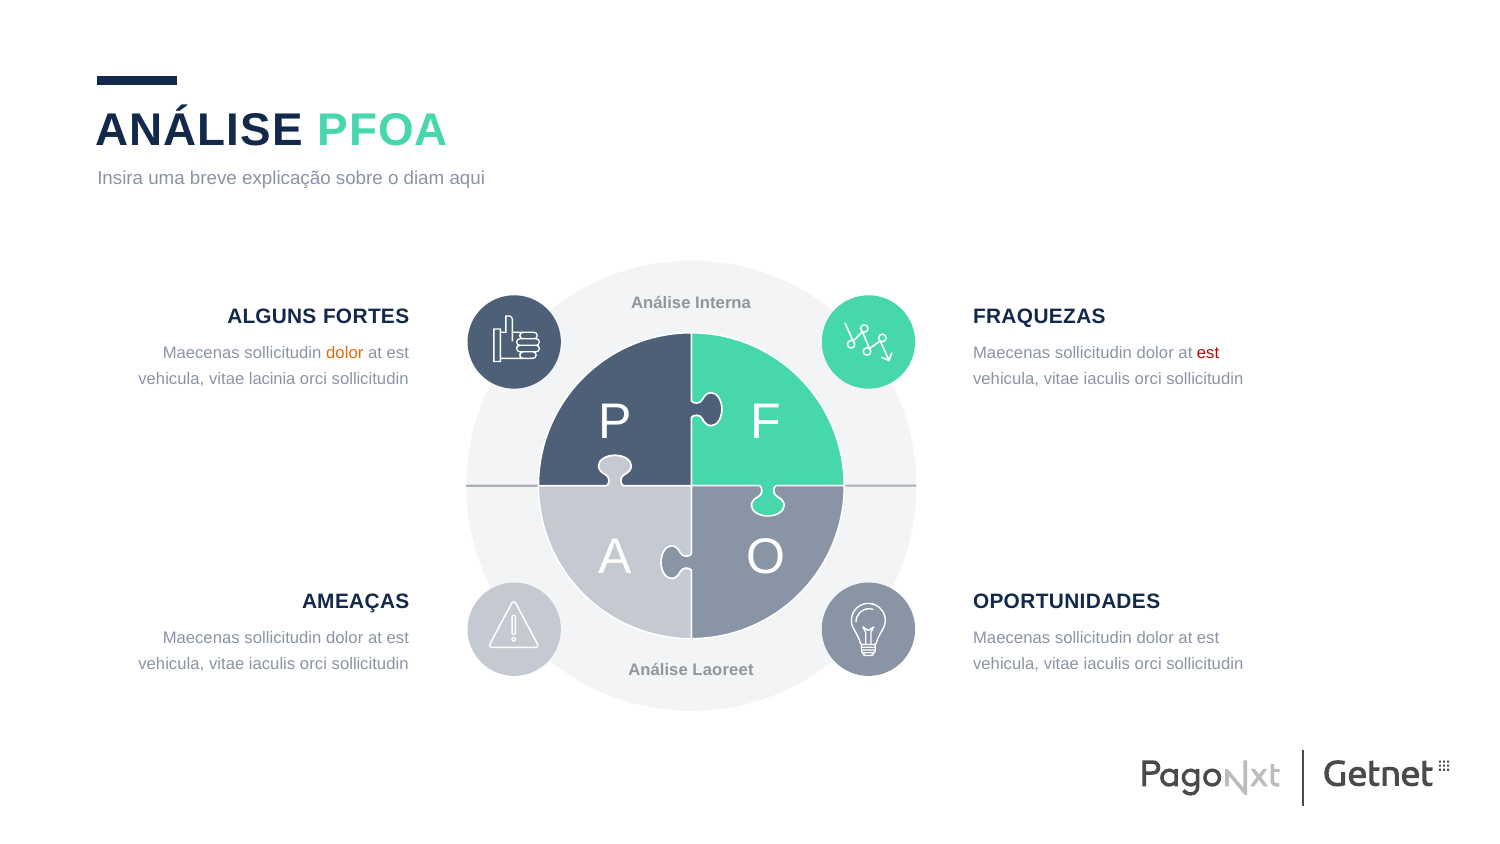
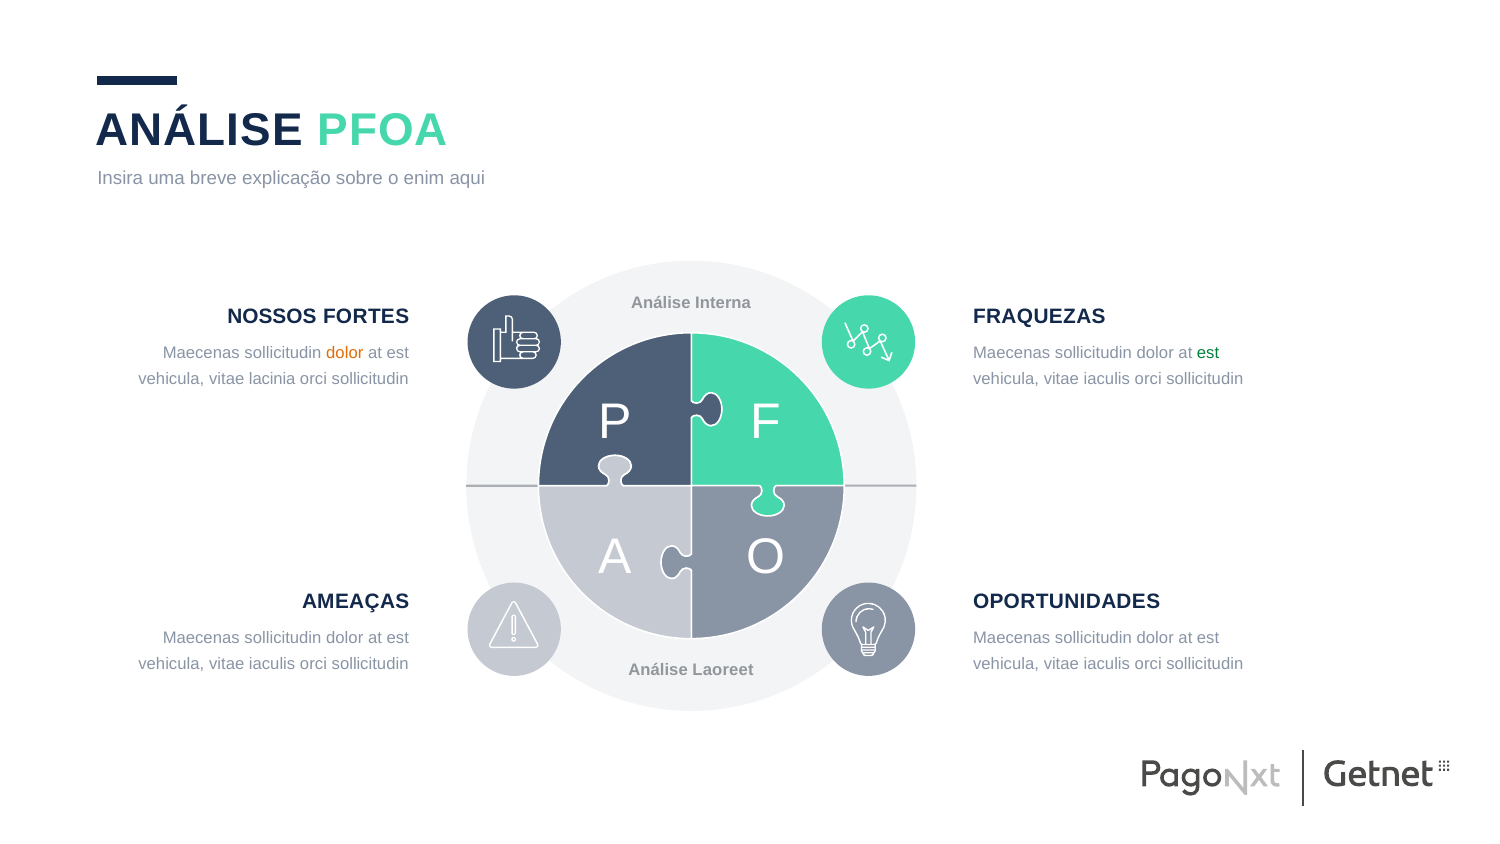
diam: diam -> enim (424, 179)
ALGUNS: ALGUNS -> NOSSOS (272, 317)
est colour: red -> green (1208, 353)
